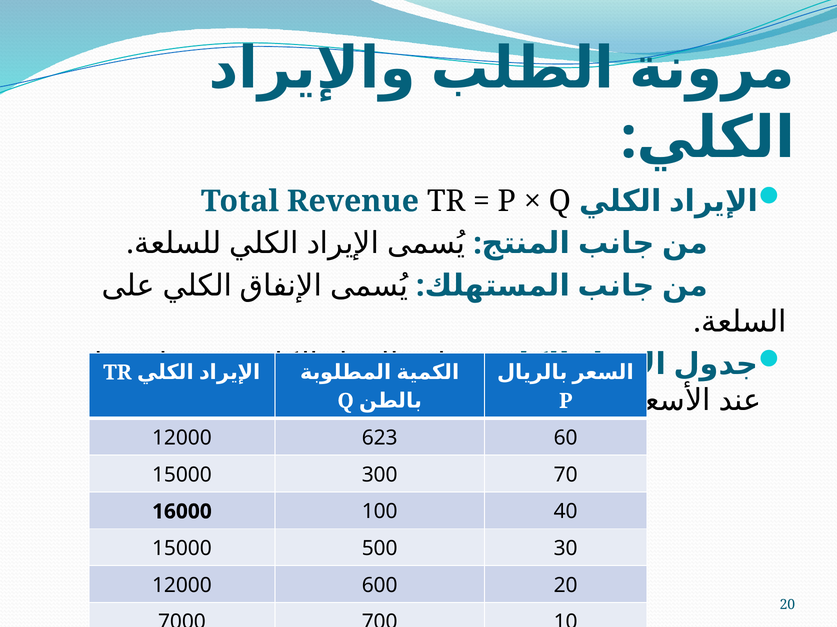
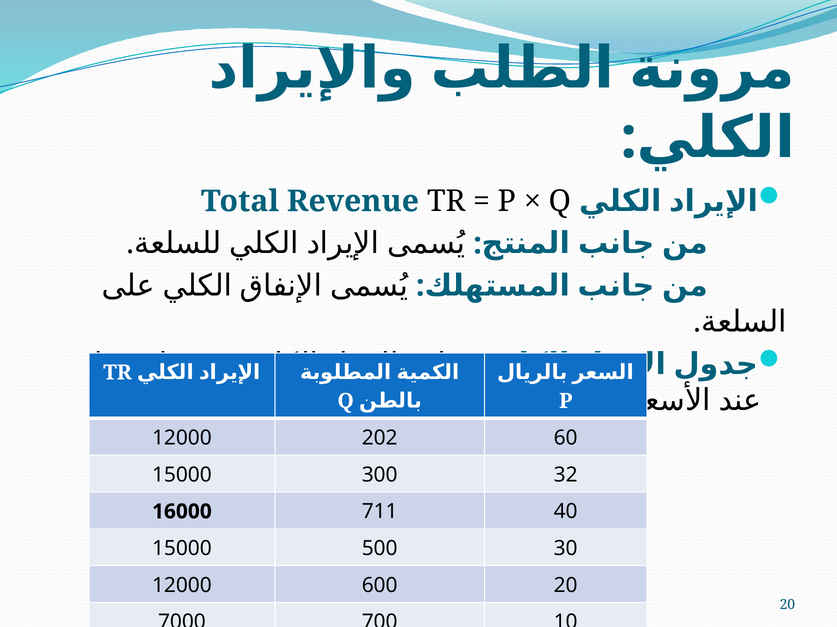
623: 623 -> 202 (380, 438)
70: 70 -> 32 (566, 475)
100: 100 -> 711 (380, 512)
